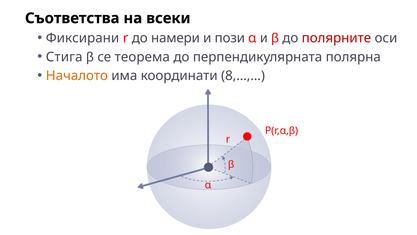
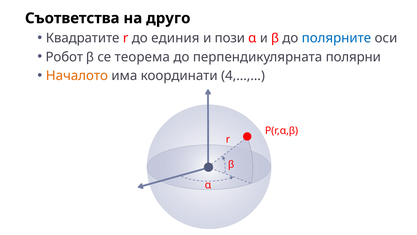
всеки: всеки -> друго (168, 18)
Фиксирани: Фиксирани -> Квадратите (83, 38)
намери: намери -> единия (175, 38)
полярните colour: red -> blue (336, 38)
Стига: Стига -> Робот (64, 57)
полярна: полярна -> полярни (353, 57)
8,…,…: 8,…,… -> 4,…,… (243, 76)
